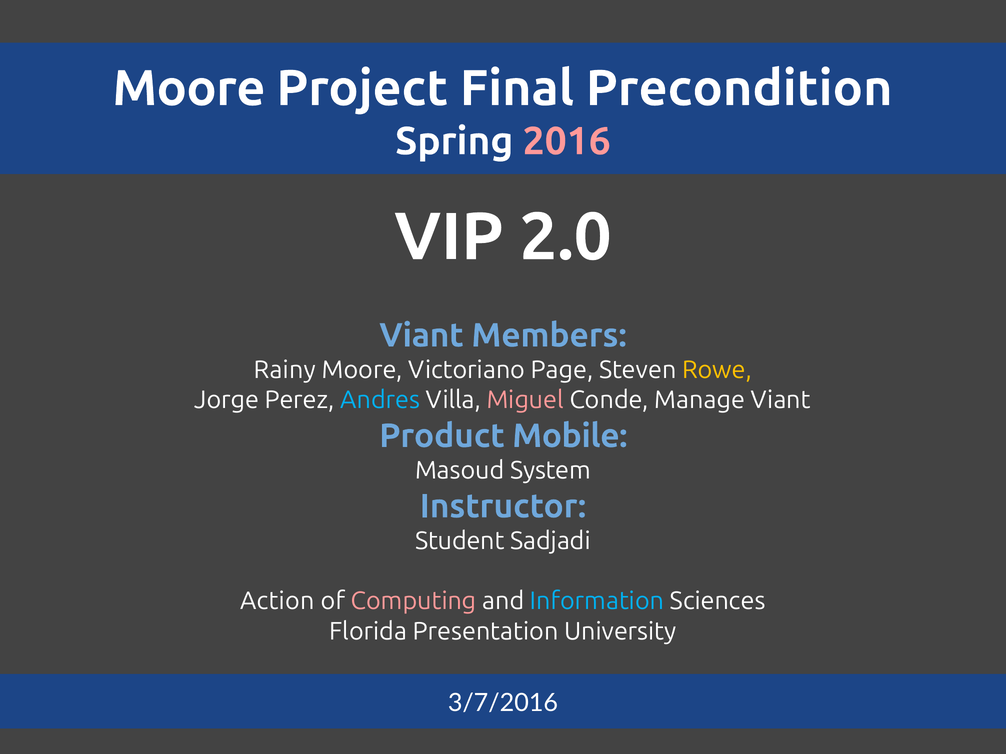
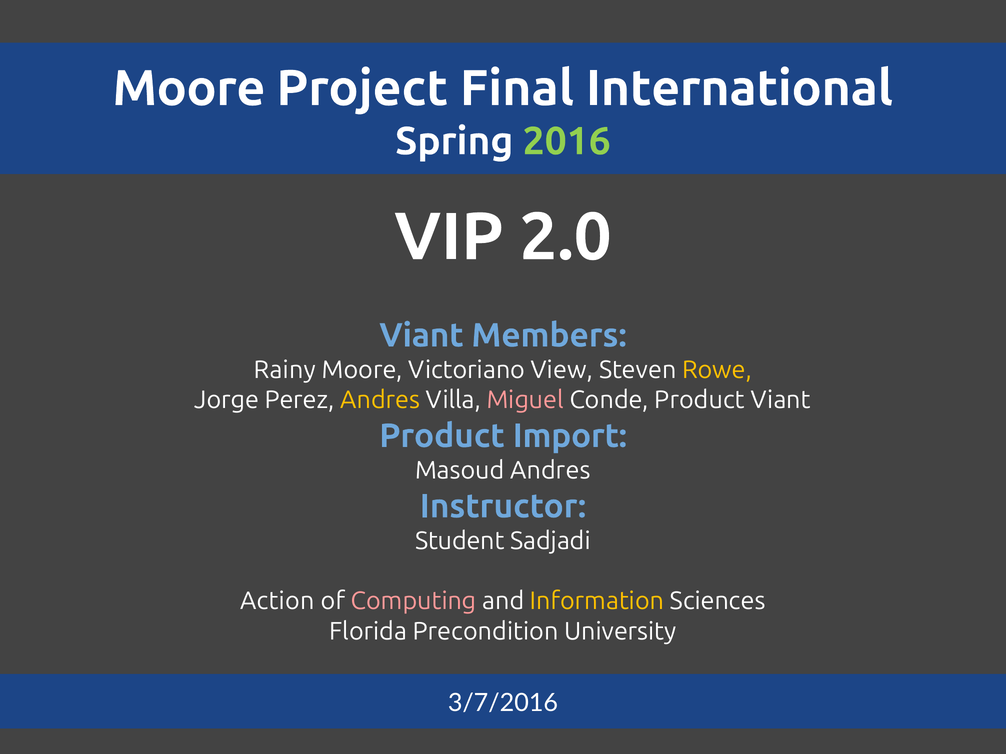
Precondition: Precondition -> International (739, 88)
2016 colour: pink -> light green (567, 141)
Page: Page -> View (562, 370)
Andres colour: light blue -> yellow (380, 400)
Conde Manage: Manage -> Product (700, 400)
Mobile: Mobile -> Import (570, 436)
Masoud System: System -> Andres (550, 471)
Information colour: light blue -> yellow (597, 602)
Presentation: Presentation -> Precondition (486, 632)
